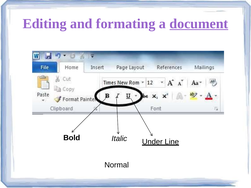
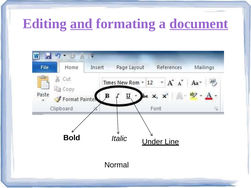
and underline: none -> present (81, 24)
